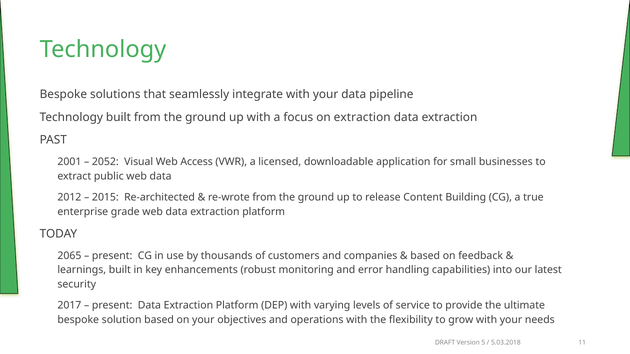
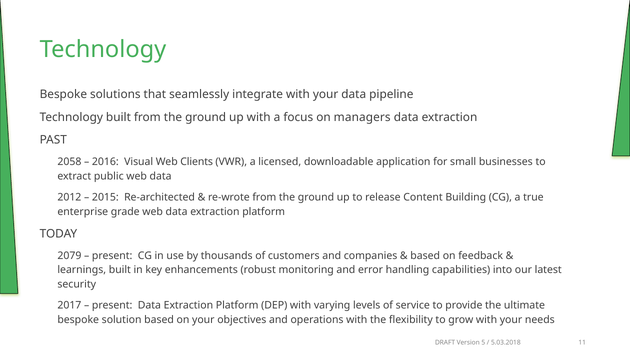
on extraction: extraction -> managers (362, 117)
2001: 2001 -> 2058 (69, 162)
2052: 2052 -> 2016 (105, 162)
Access: Access -> Clients (197, 162)
2065: 2065 -> 2079 (69, 256)
